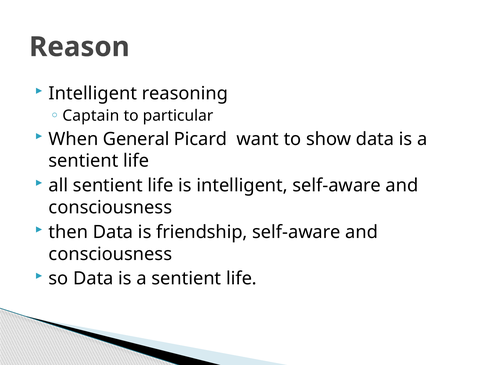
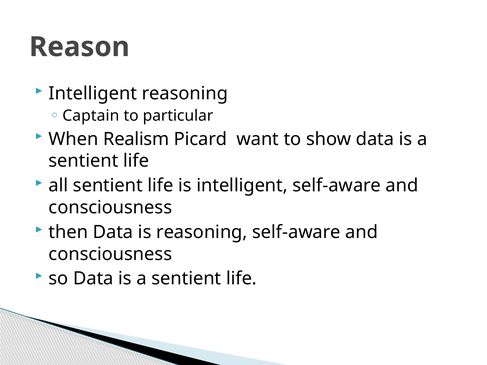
General: General -> Realism (136, 139)
is friendship: friendship -> reasoning (202, 232)
